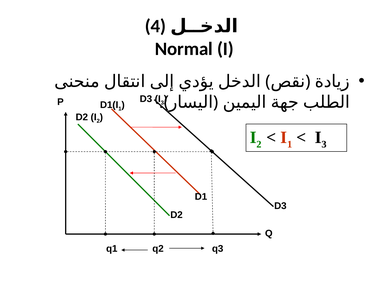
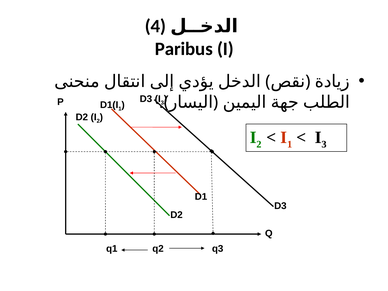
Normal: Normal -> Paribus (184, 49)
